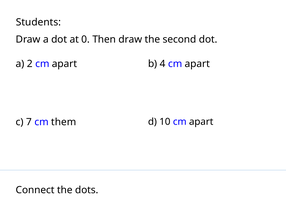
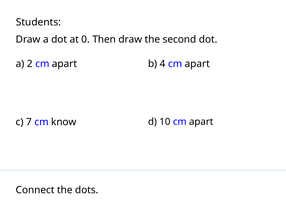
them: them -> know (64, 122)
